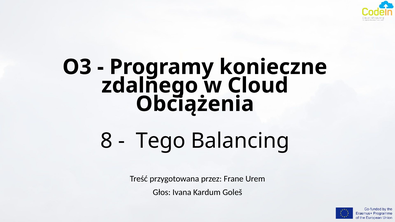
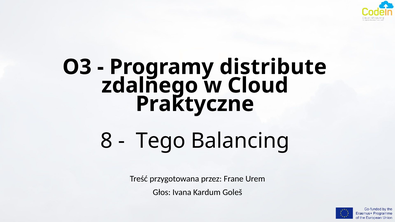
konieczne: konieczne -> distribute (273, 67)
Obciążenia: Obciążenia -> Praktyczne (195, 104)
